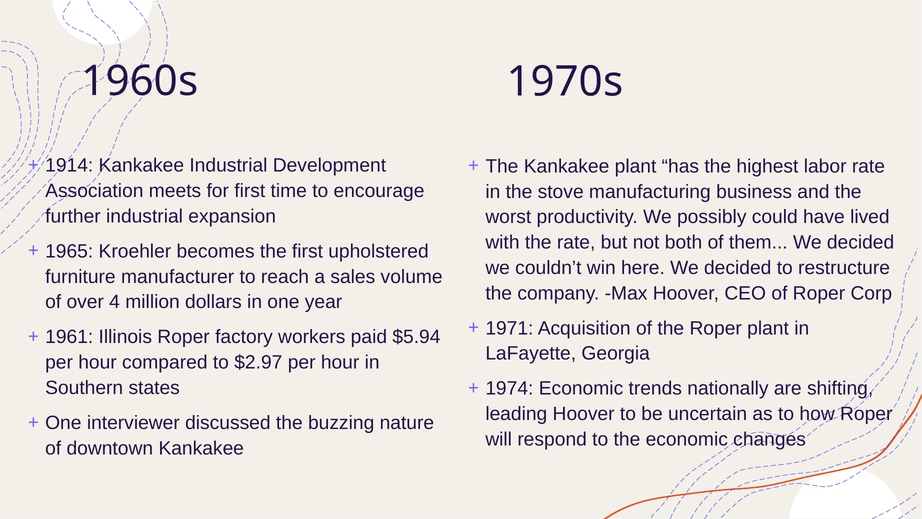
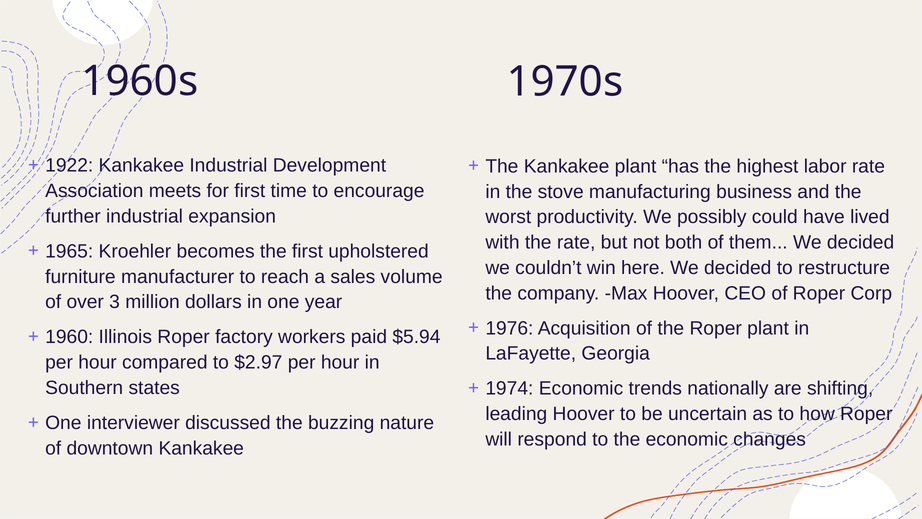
1914: 1914 -> 1922 (69, 165)
4: 4 -> 3 (115, 302)
1971: 1971 -> 1976 (509, 328)
1961: 1961 -> 1960 (69, 337)
